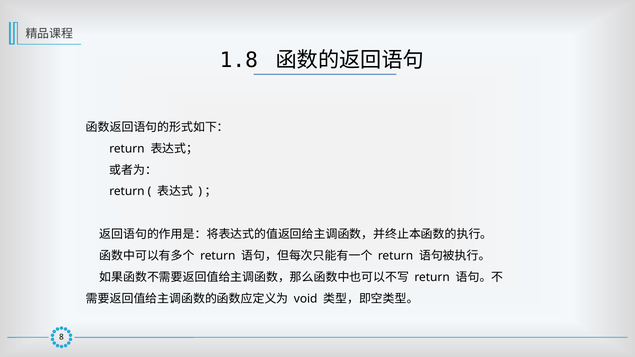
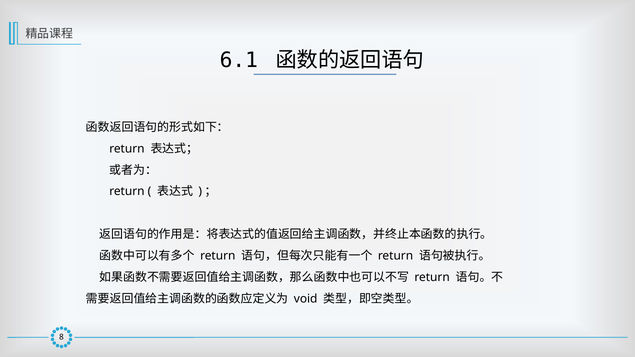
1.8: 1.8 -> 6.1 (239, 60)
